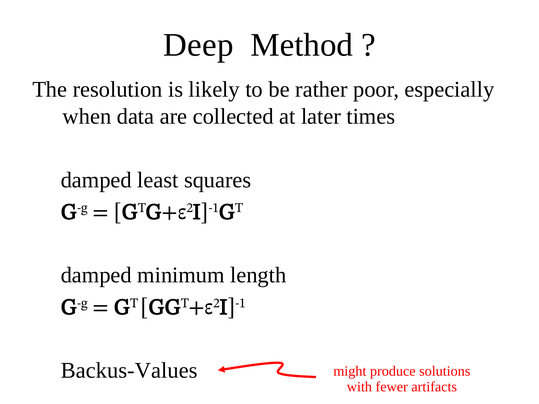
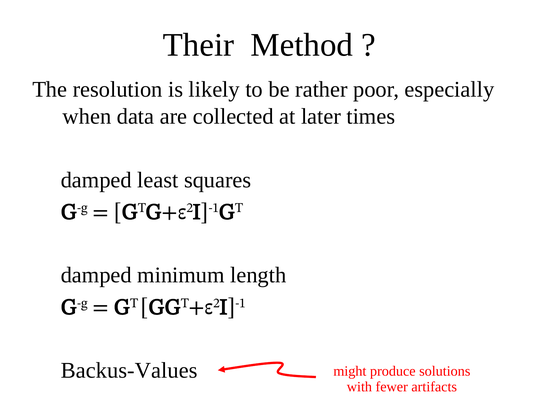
Deep: Deep -> Their (198, 45)
